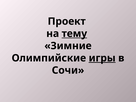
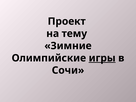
тему underline: present -> none (74, 34)
